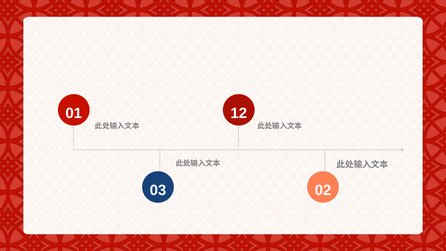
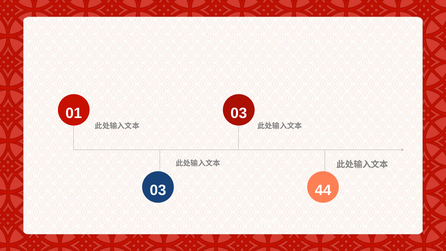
01 12: 12 -> 03 (239, 113)
02: 02 -> 44 (323, 190)
